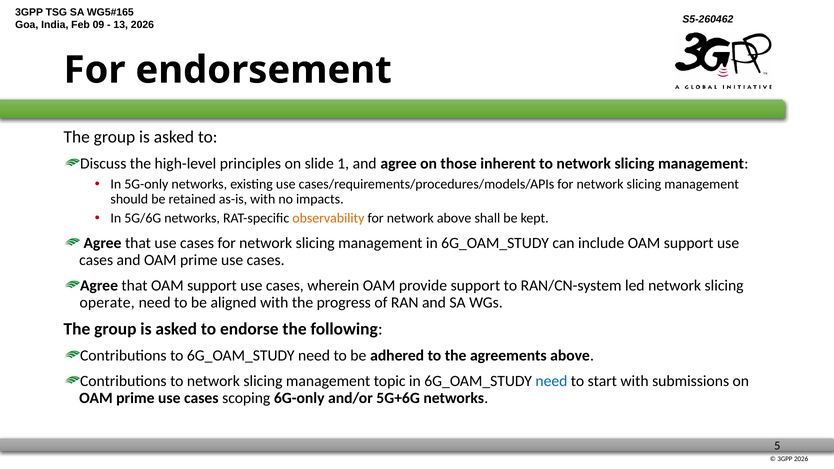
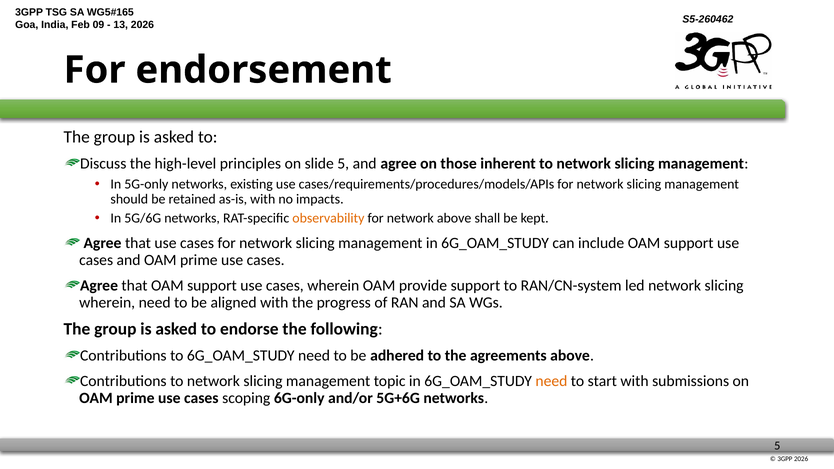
slide 1: 1 -> 5 (343, 164)
operate: operate -> wherein (107, 302)
need colour: blue -> orange (551, 381)
